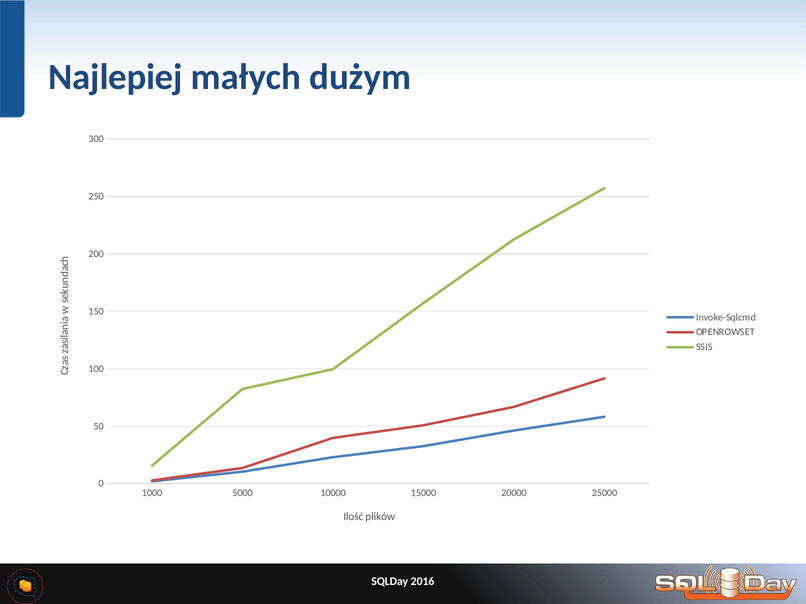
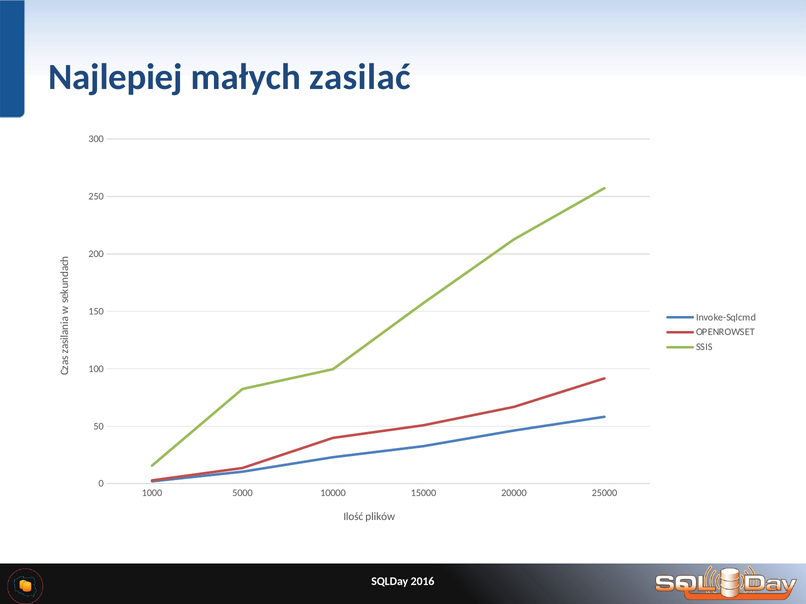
dużym: dużym -> zasilać (360, 77)
